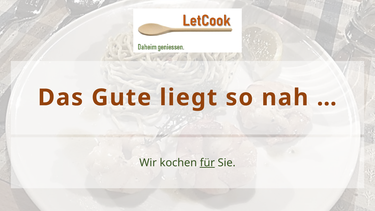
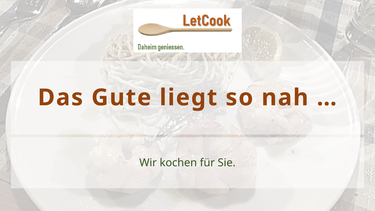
für underline: present -> none (207, 163)
